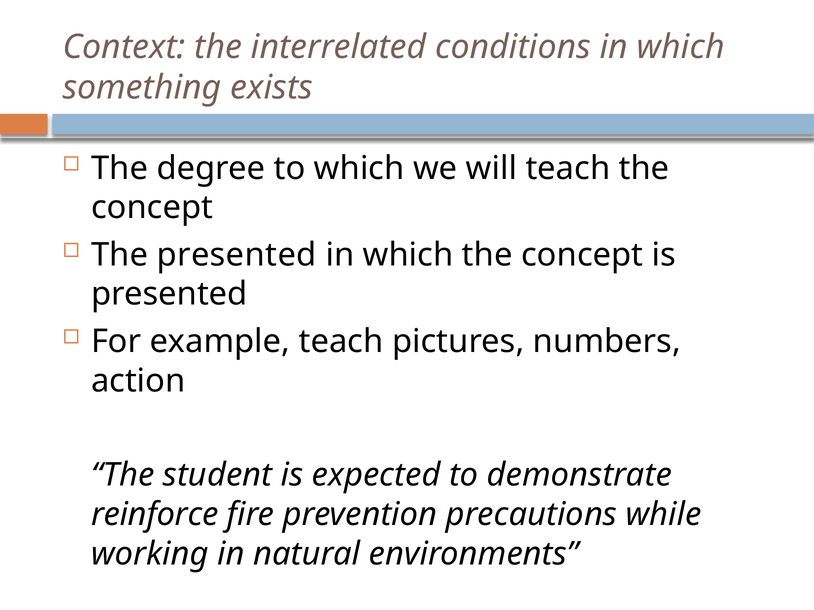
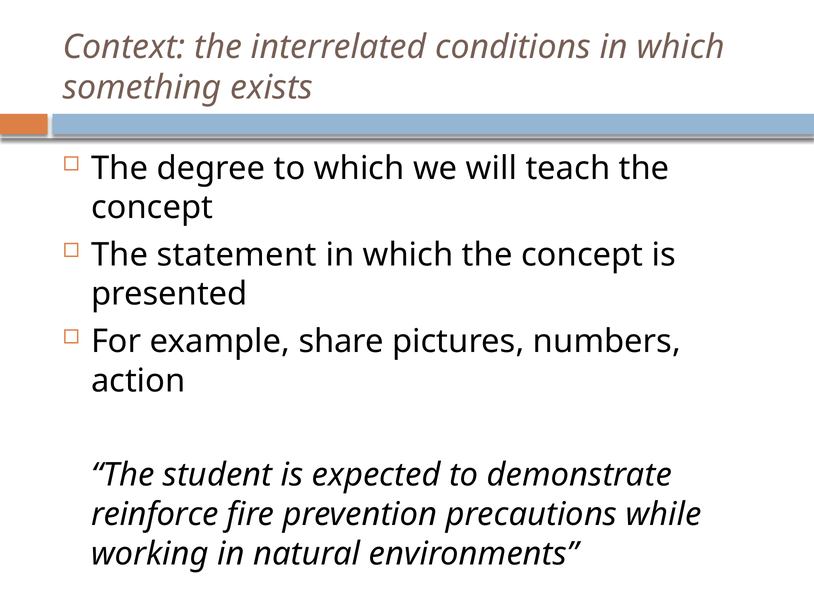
The presented: presented -> statement (237, 255)
example teach: teach -> share (341, 342)
